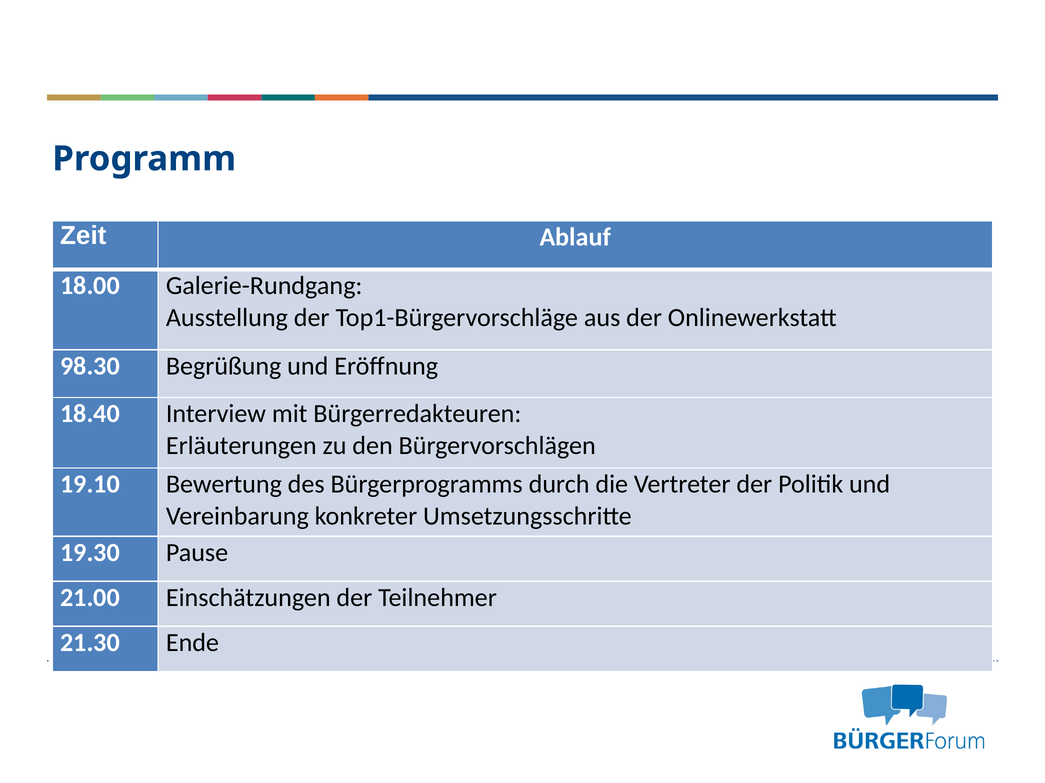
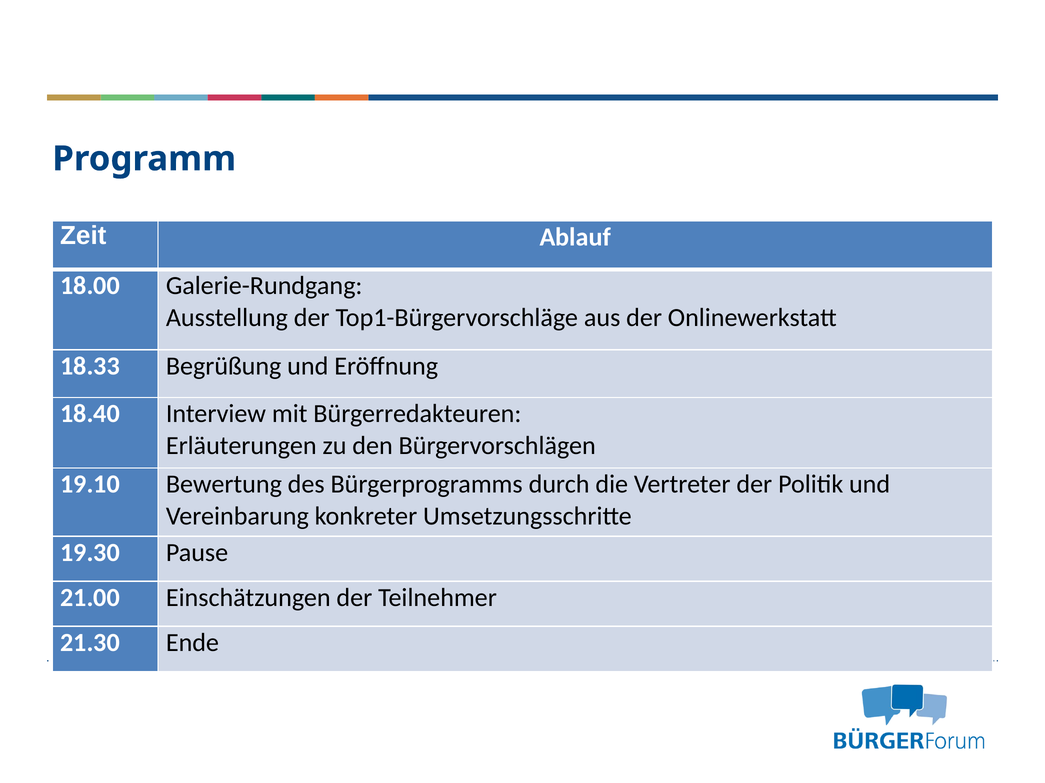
98.30: 98.30 -> 18.33 (90, 366)
